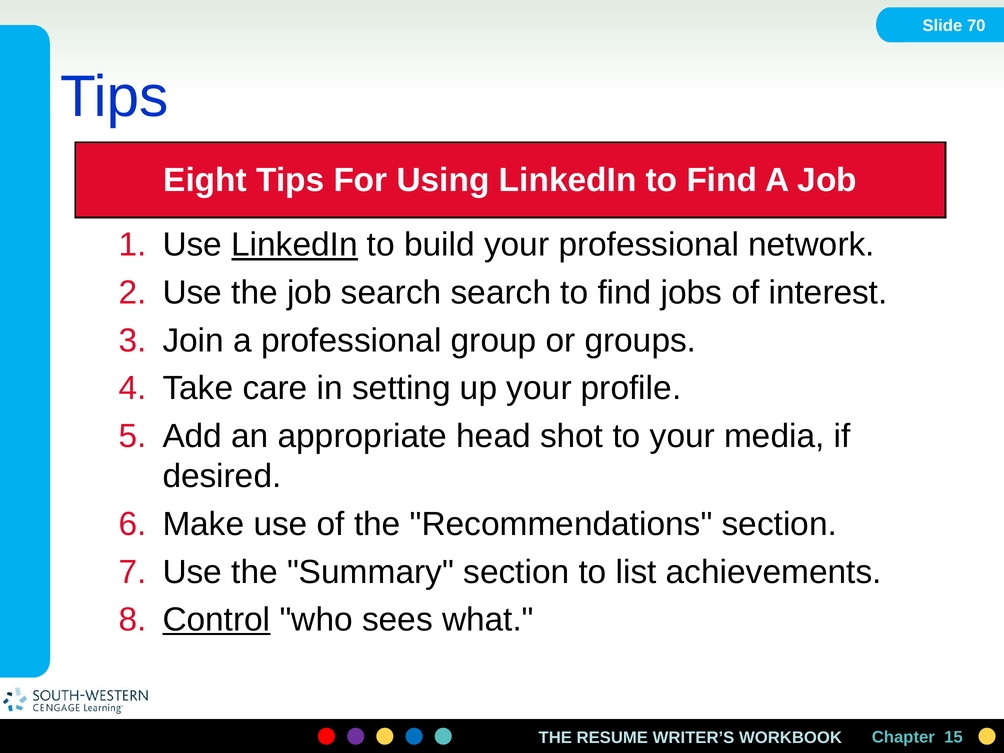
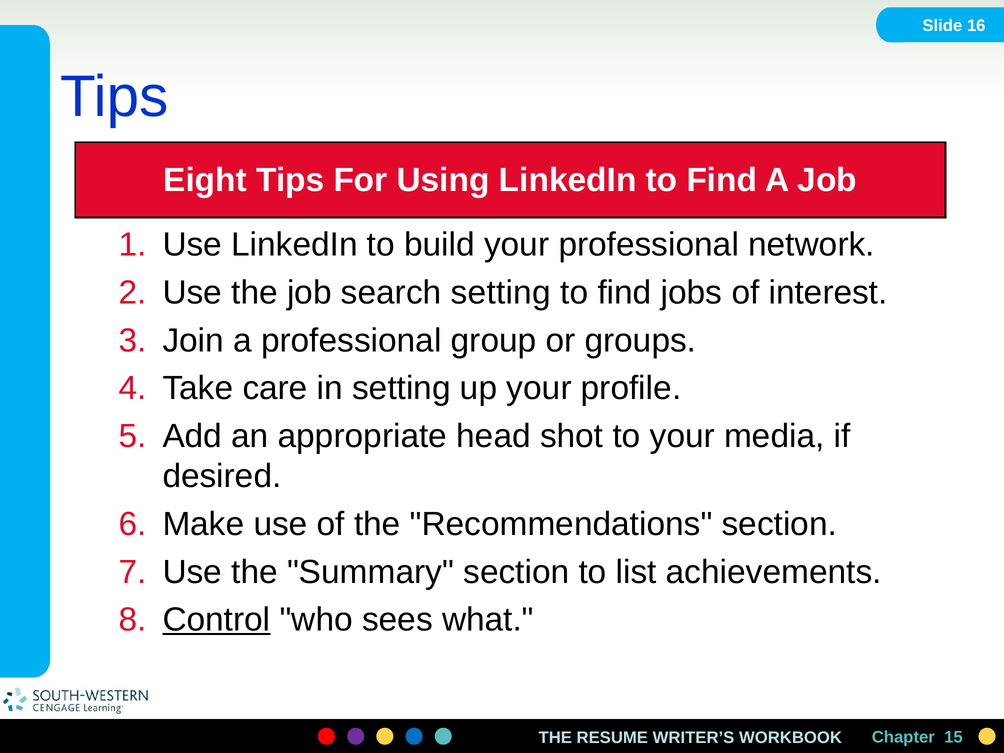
70: 70 -> 16 (976, 26)
LinkedIn underline: present -> none (295, 245)
search search: search -> setting (501, 293)
